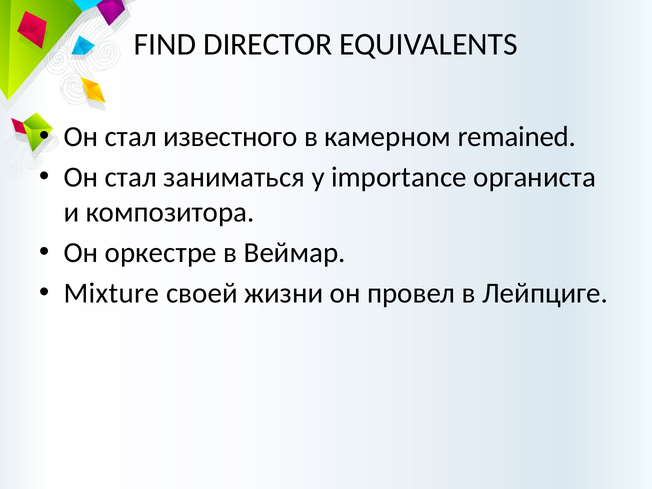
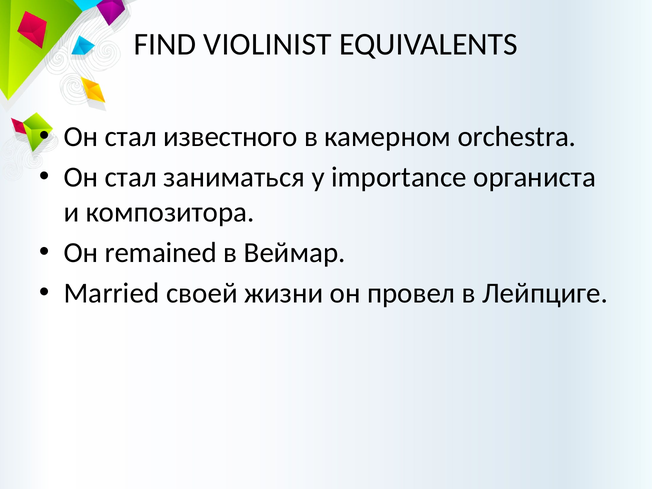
DIRECTOR: DIRECTOR -> VIOLINIST (268, 44)
remained: remained -> orchestra (517, 137)
оркестре: оркестре -> remained (161, 253)
Mixture: Mixture -> Married (112, 293)
